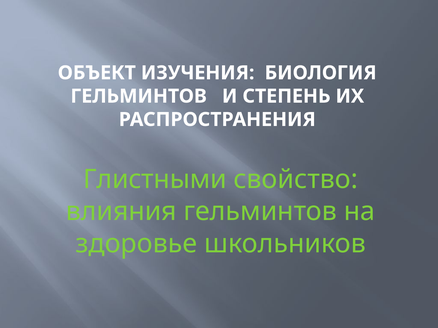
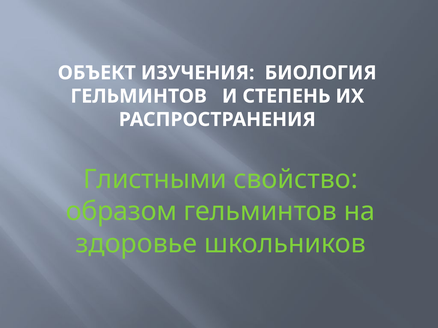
влияния: влияния -> образом (121, 212)
